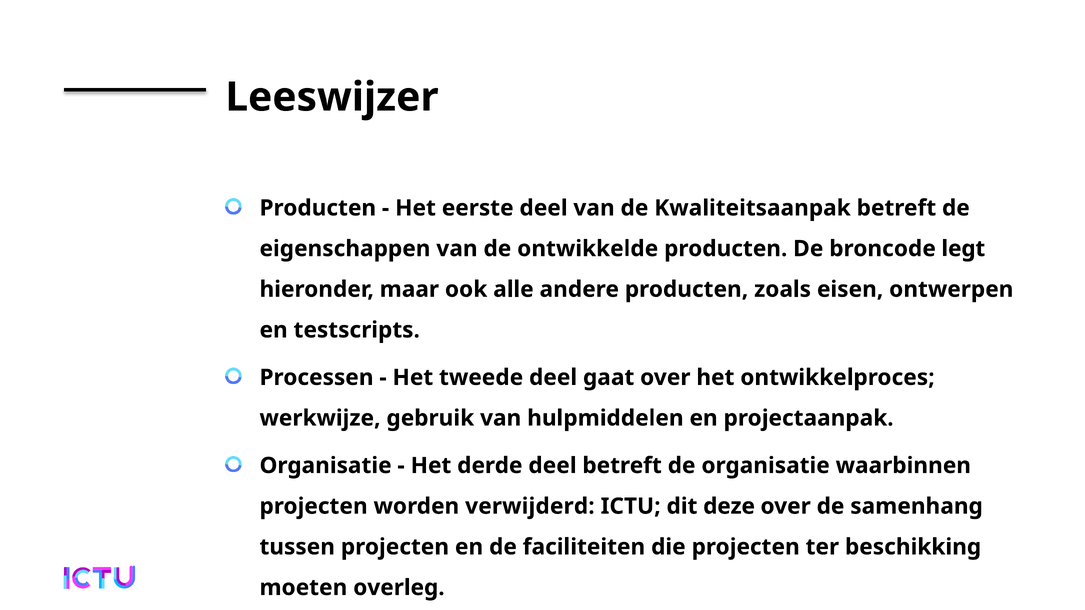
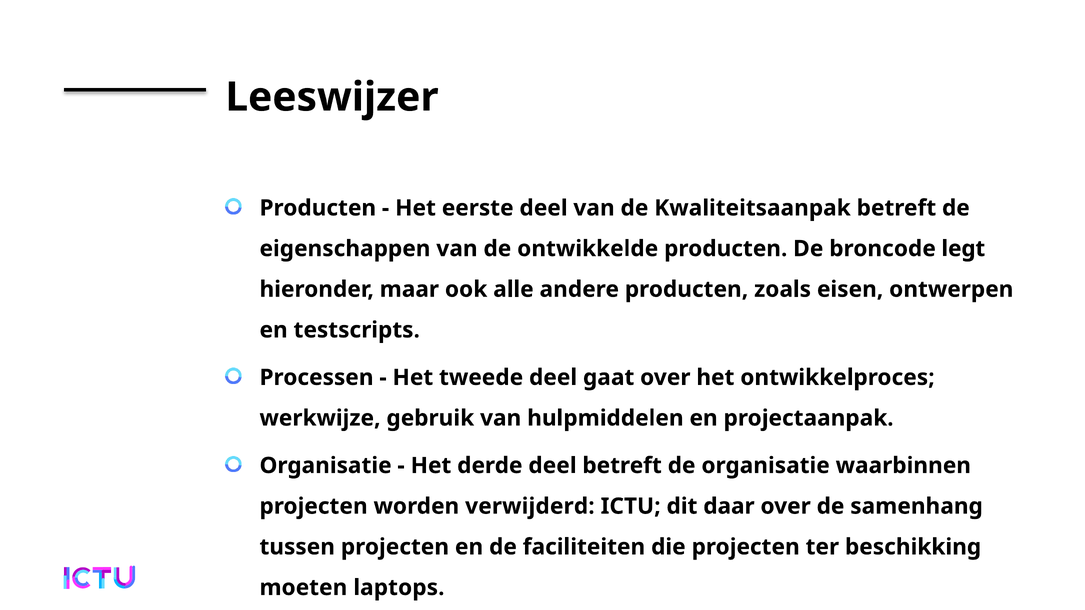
deze: deze -> daar (729, 507)
overleg: overleg -> laptops (399, 588)
